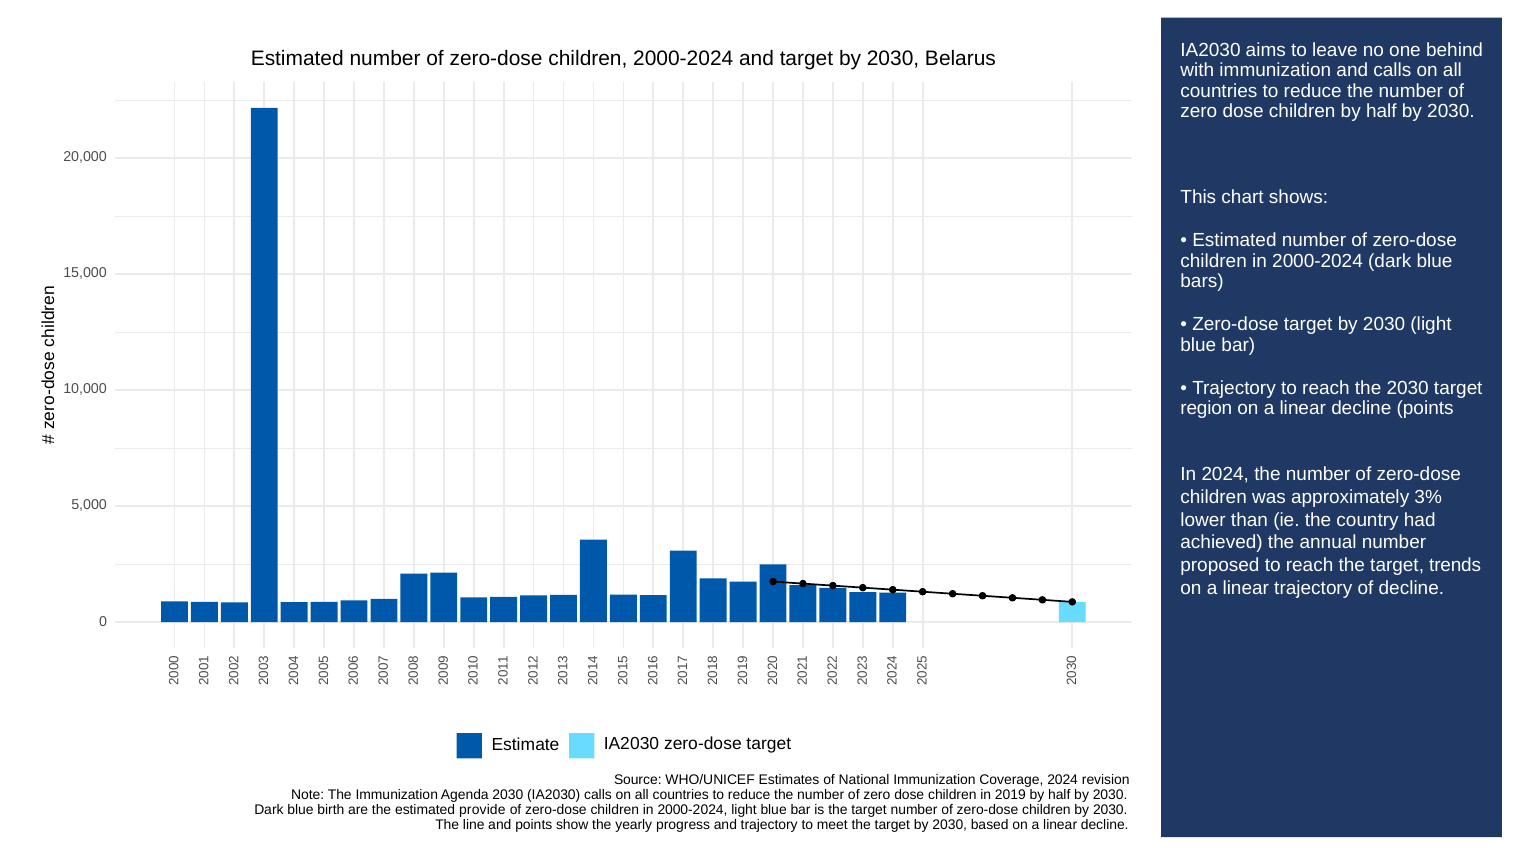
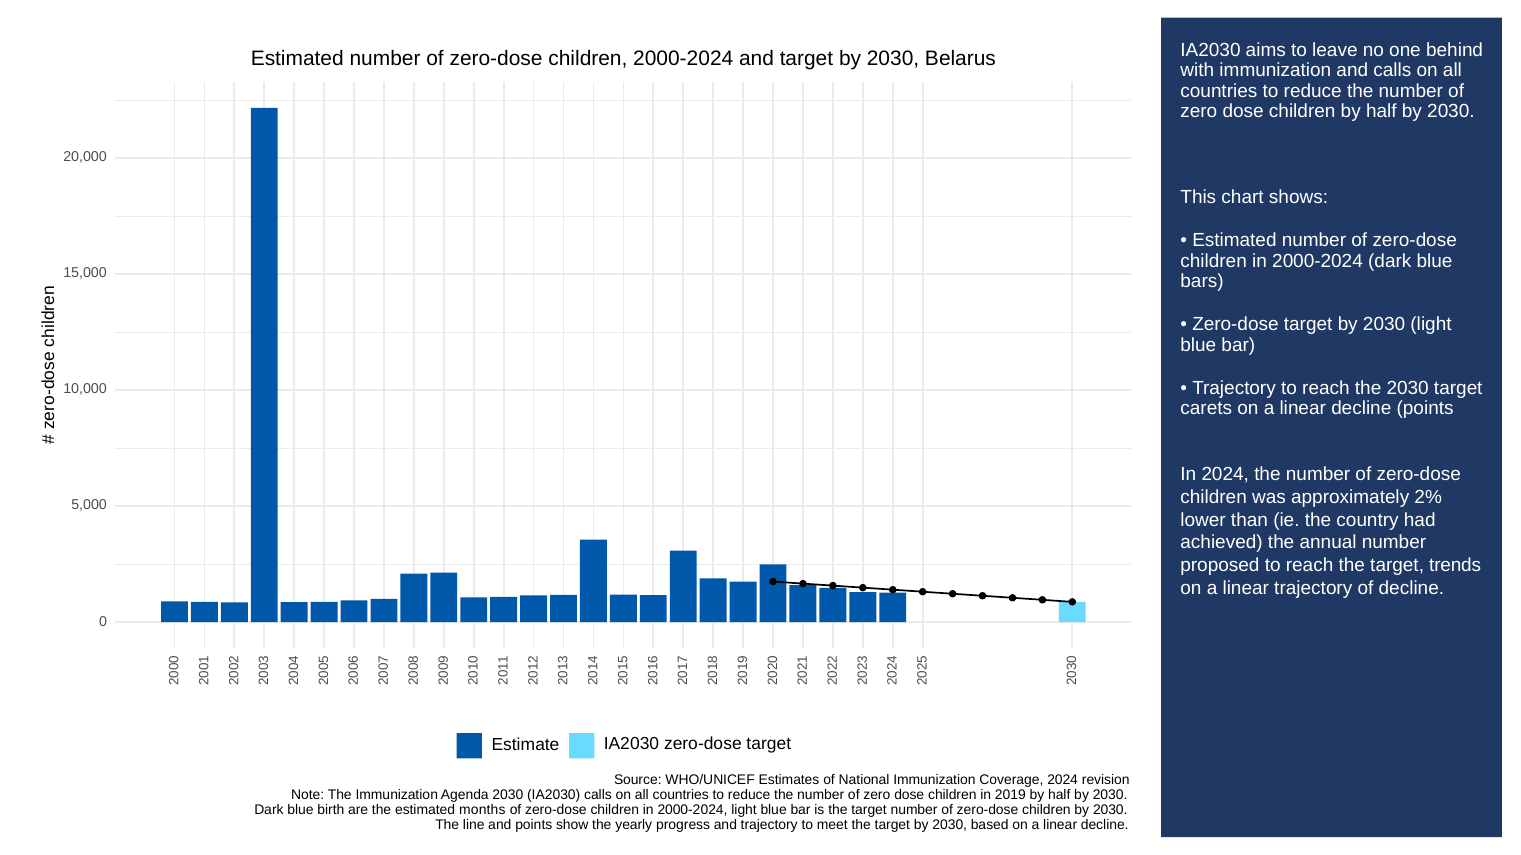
region: region -> carets (1206, 409)
3%: 3% -> 2% (1428, 497)
provide: provide -> months (482, 810)
